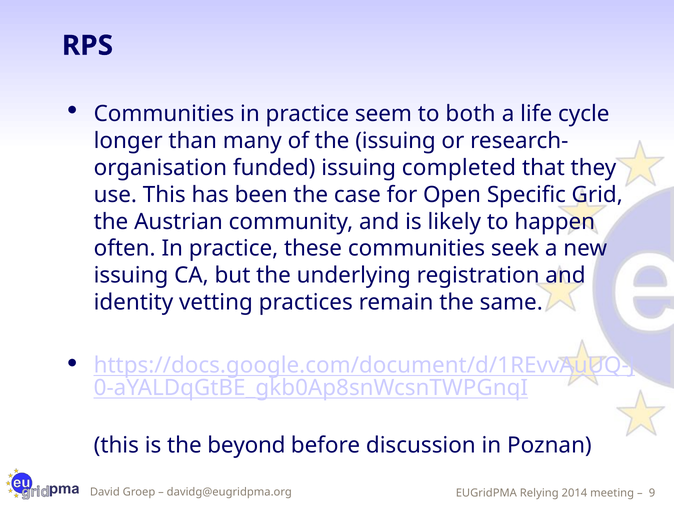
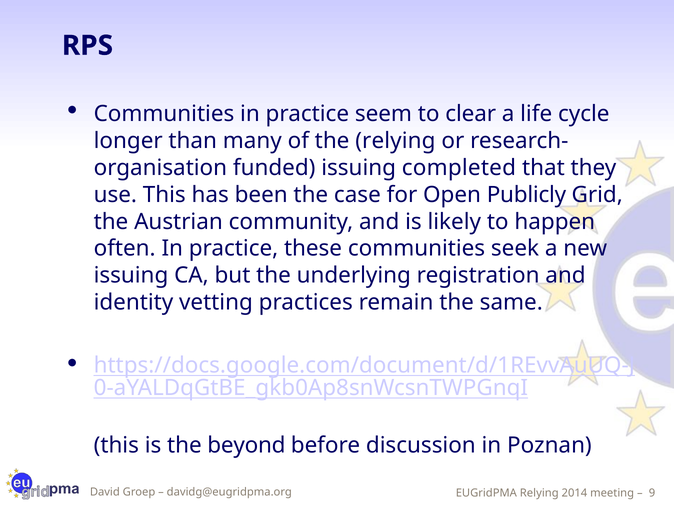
both: both -> clear (471, 114)
the issuing: issuing -> relying (395, 141)
Specific: Specific -> Publicly (526, 195)
